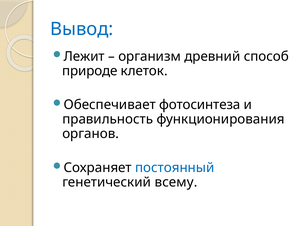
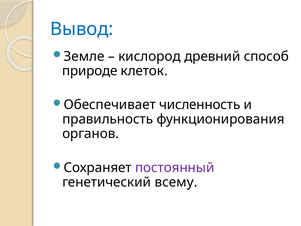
Лежит: Лежит -> Земле (84, 56)
организм: организм -> кислород (149, 56)
фотосинтеза: фотосинтеза -> численность (200, 105)
постоянный colour: blue -> purple (175, 168)
